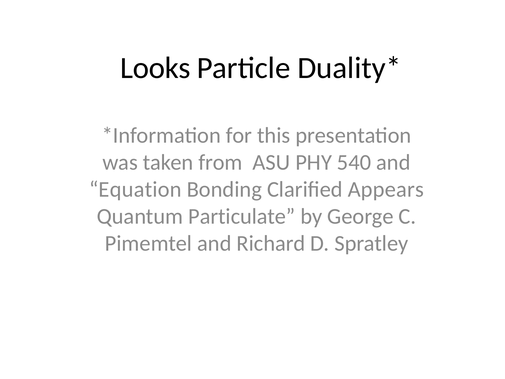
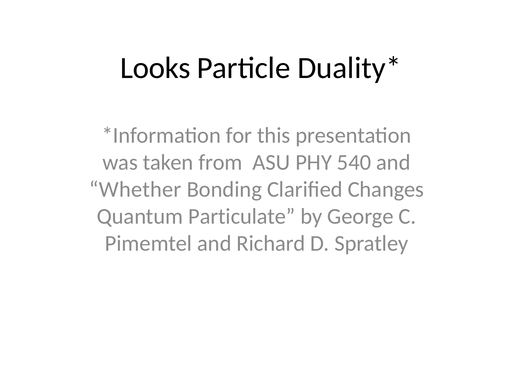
Equation: Equation -> Whether (135, 189)
Appears: Appears -> Changes (386, 189)
